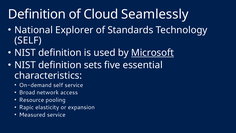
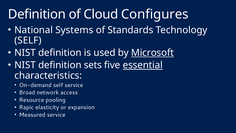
Seamlessly: Seamlessly -> Configures (155, 14)
Explorer: Explorer -> Systems (74, 30)
essential underline: none -> present (143, 65)
